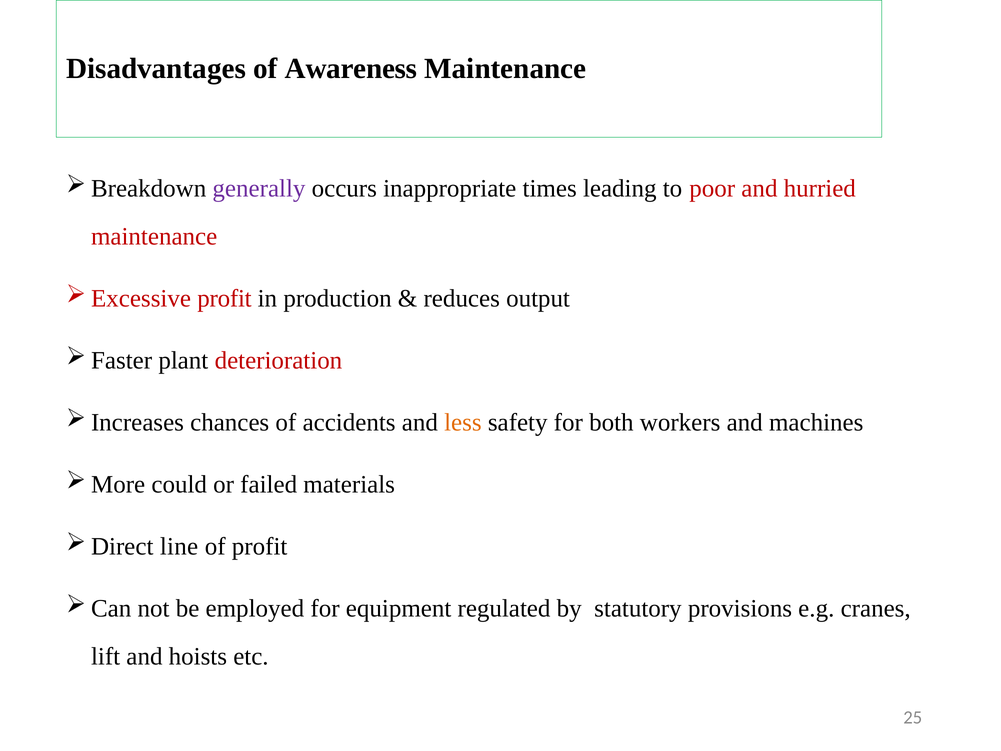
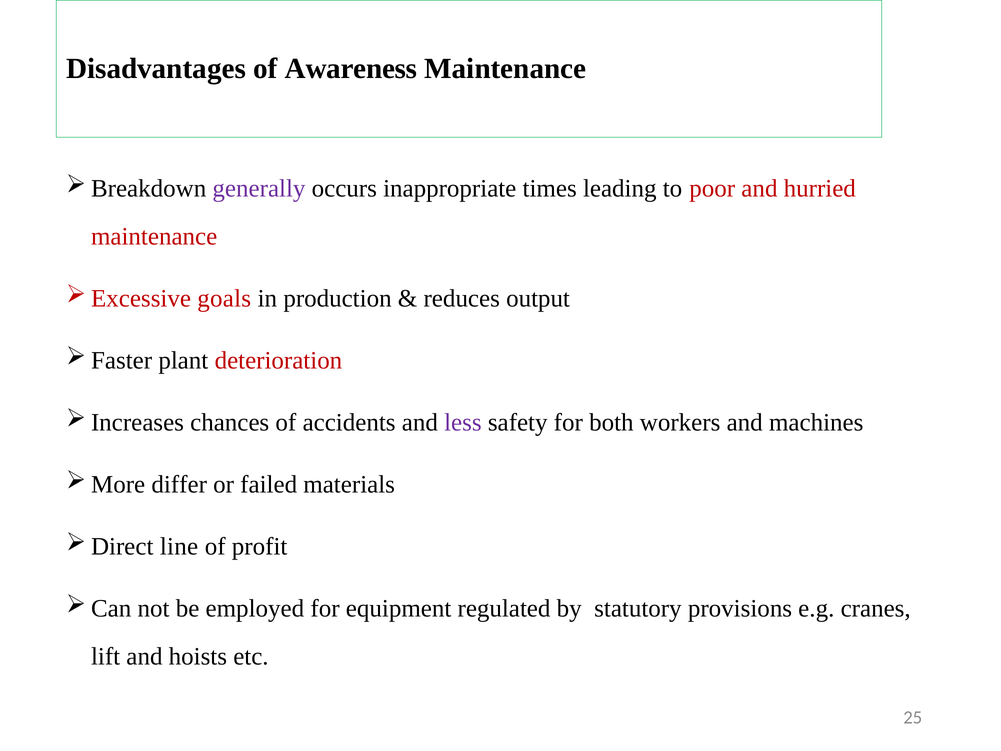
profit: profit -> goals (224, 298)
less colour: orange -> purple (463, 422)
could: could -> differ (179, 484)
